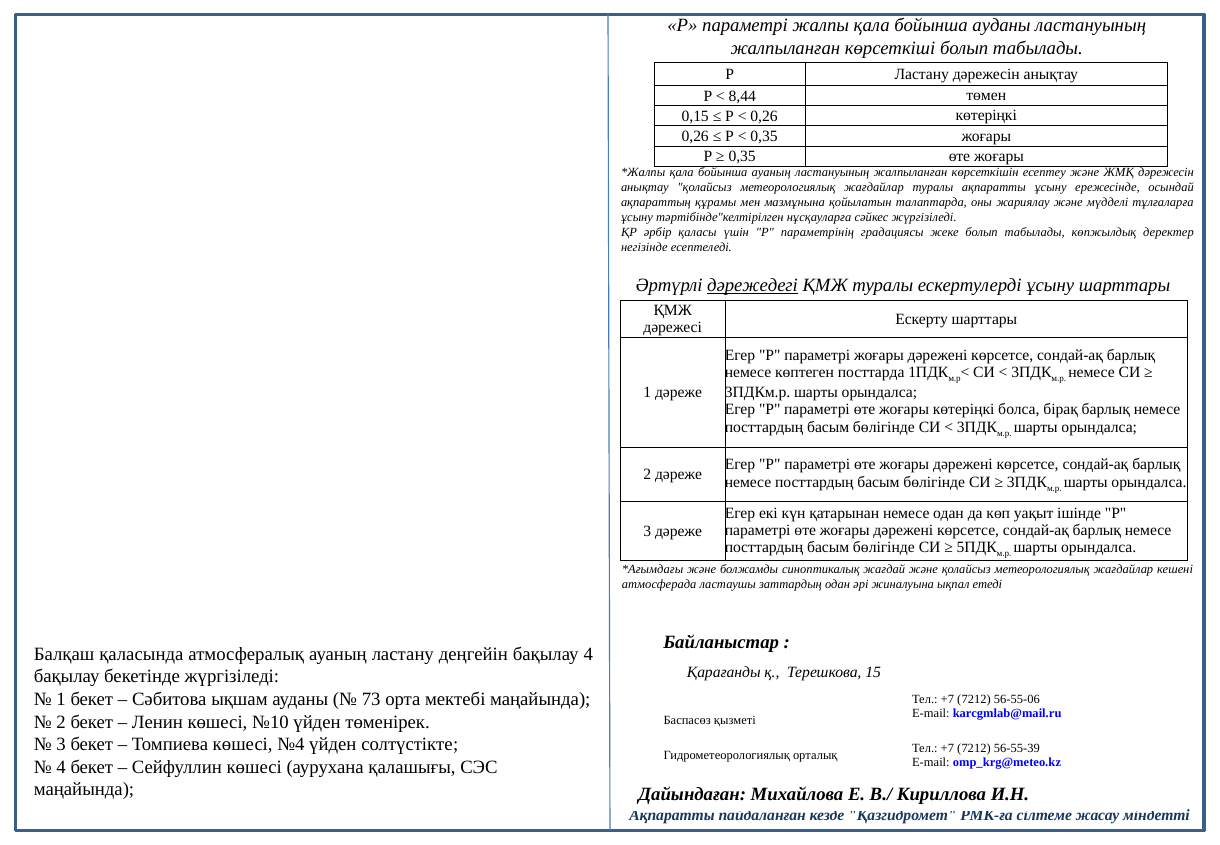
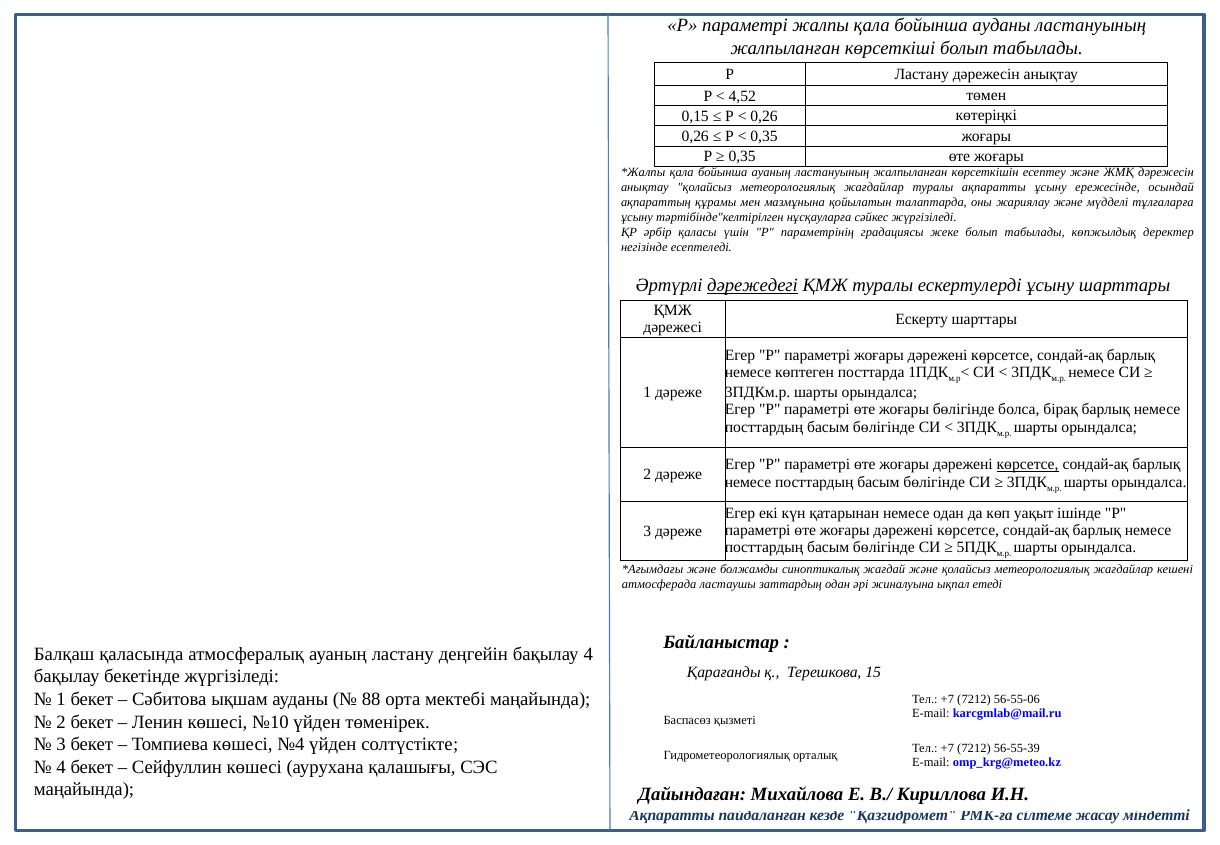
8,44: 8,44 -> 4,52 (742, 96)
жоғары көтеріңкі: көтеріңкі -> бөлігінде (964, 410)
көрсетсе underline: none -> present (1028, 464)
73: 73 -> 88 (371, 699)
